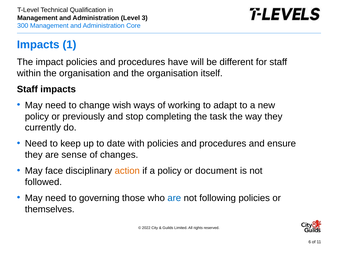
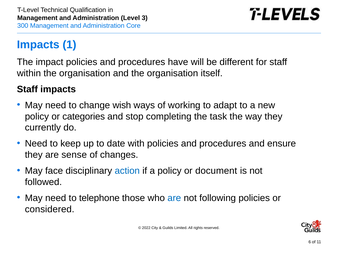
previously: previously -> categories (84, 117)
action colour: orange -> blue (127, 171)
governing: governing -> telephone (99, 198)
themselves: themselves -> considered (50, 210)
